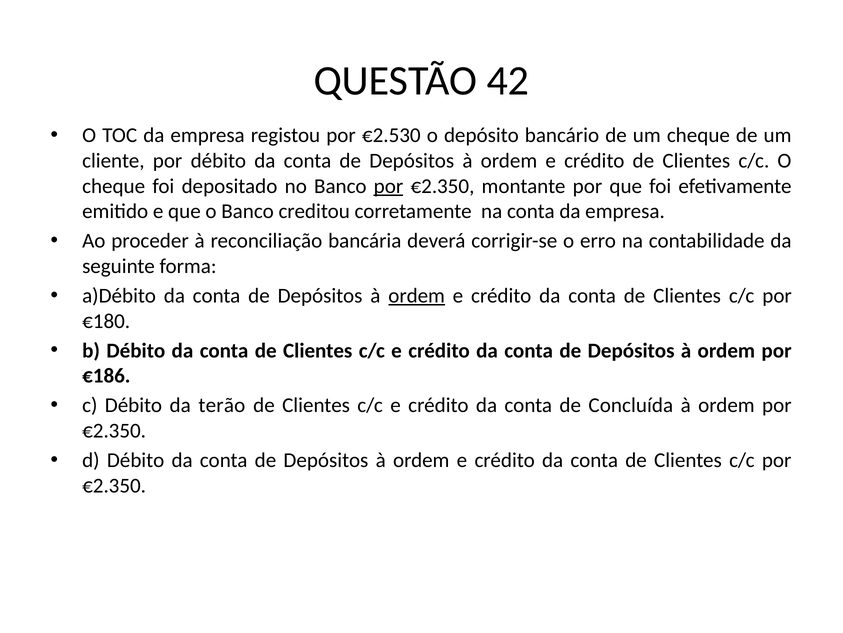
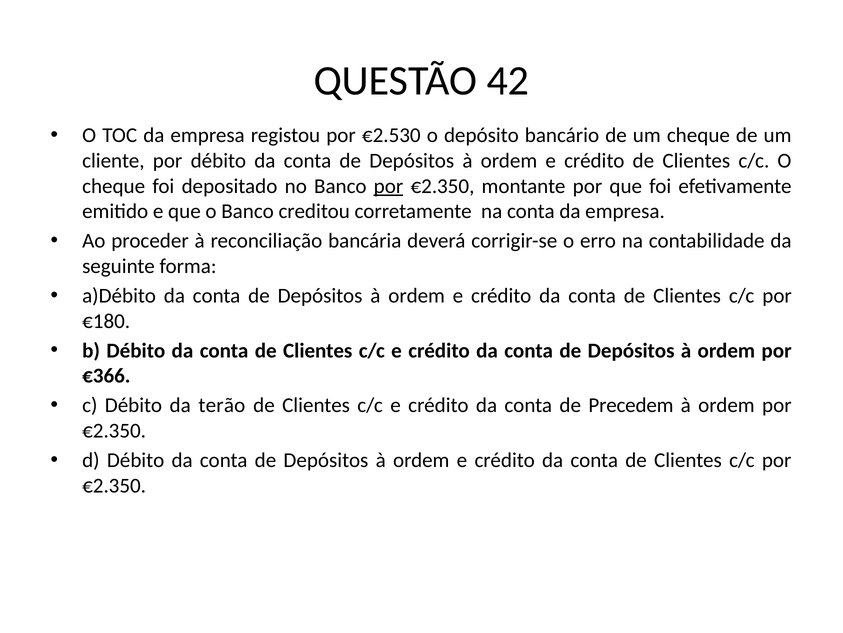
ordem underline: present -> none (417, 295)
€186: €186 -> €366 (106, 376)
Concluída: Concluída -> Precedem (631, 405)
